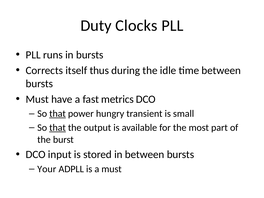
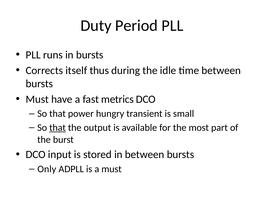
Clocks: Clocks -> Period (136, 26)
that underline: present -> none (58, 114)
Your: Your -> Only (47, 169)
